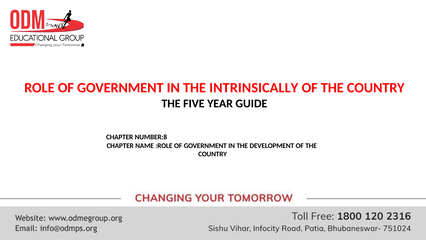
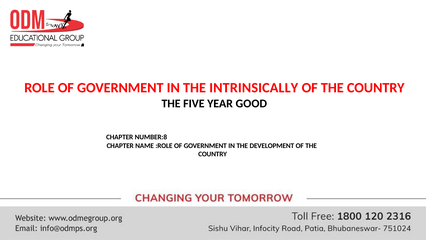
GUIDE: GUIDE -> GOOD (251, 103)
